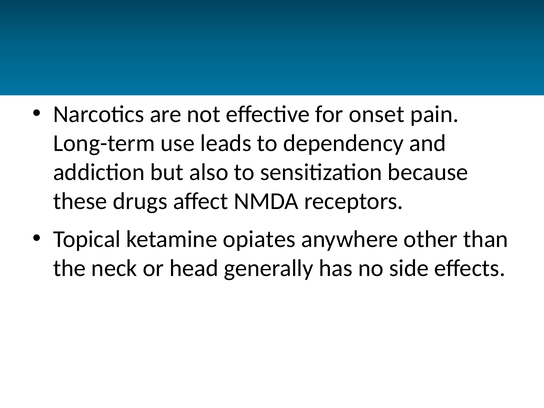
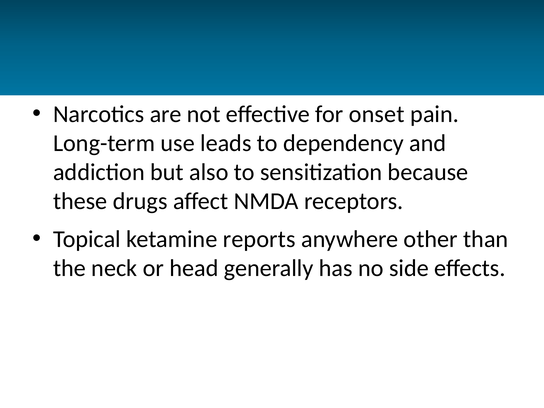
opiates: opiates -> reports (259, 239)
